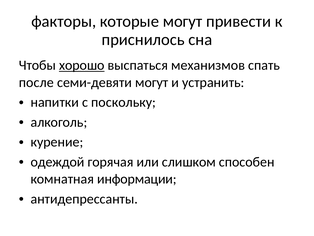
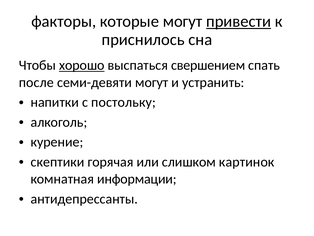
привести underline: none -> present (239, 21)
механизмов: механизмов -> свершением (208, 65)
поскольку: поскольку -> постольку (124, 102)
одеждой: одеждой -> скептики (58, 162)
способен: способен -> картинок (247, 162)
